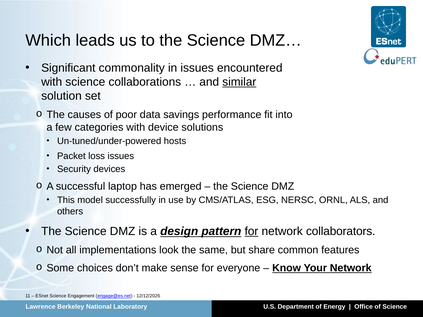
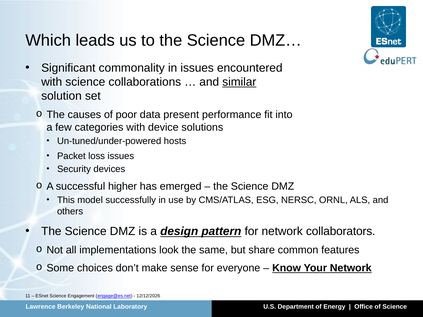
savings: savings -> present (181, 115)
laptop: laptop -> higher (123, 187)
for underline: present -> none (251, 232)
